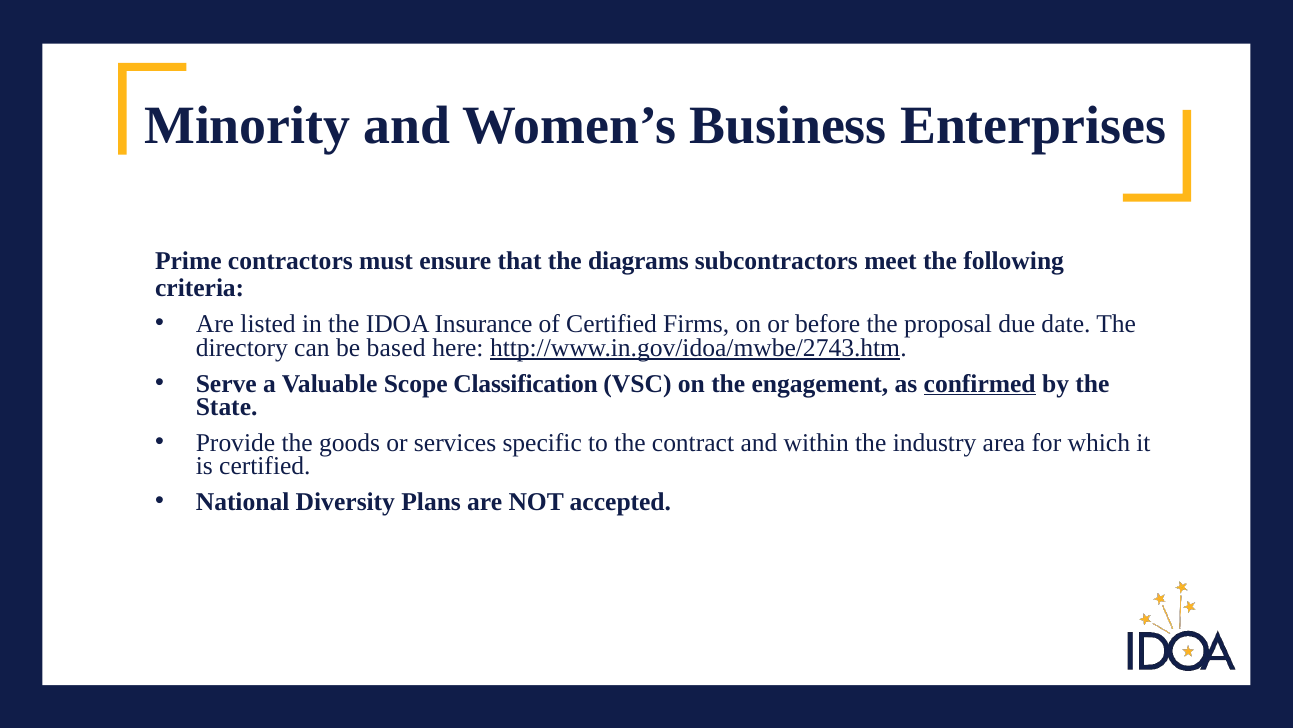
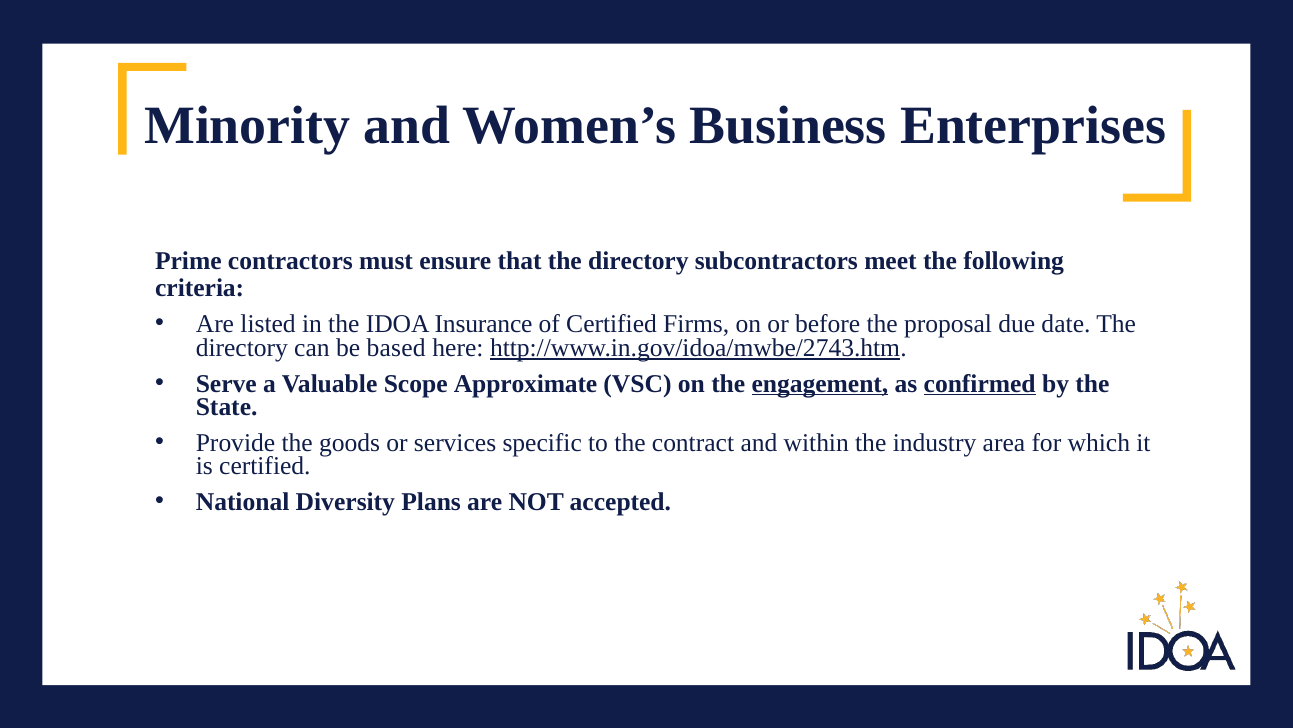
that the diagrams: diagrams -> directory (638, 261)
Classification: Classification -> Approximate (526, 383)
engagement underline: none -> present (820, 383)
